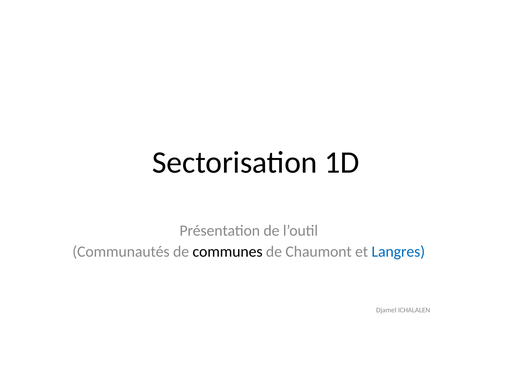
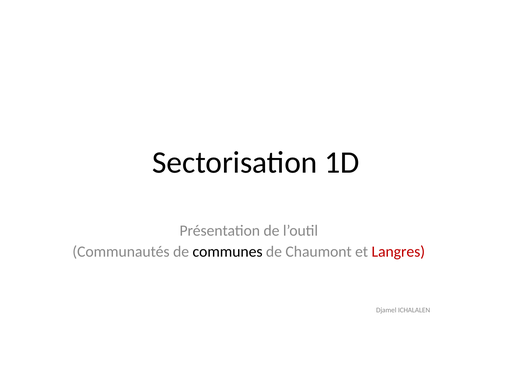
Langres colour: blue -> red (398, 252)
